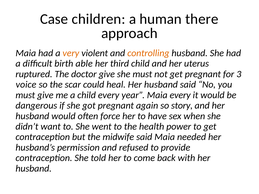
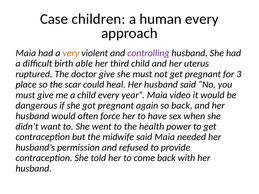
human there: there -> every (202, 19)
controlling colour: orange -> purple (148, 53)
voice: voice -> place (26, 85)
Maia every: every -> video (180, 95)
so story: story -> back (182, 106)
